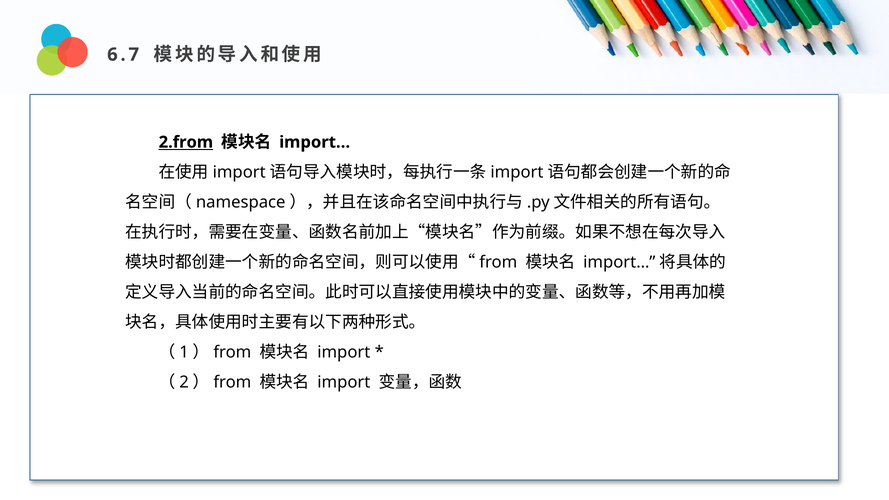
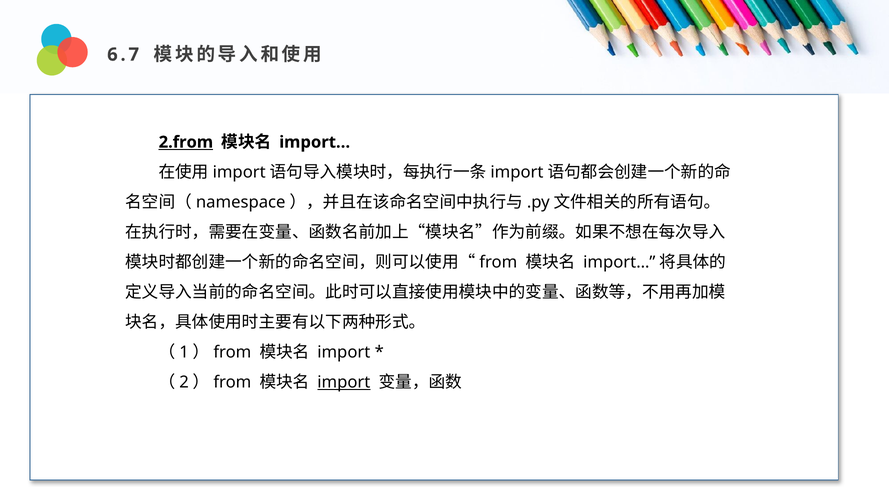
import underline: none -> present (344, 382)
